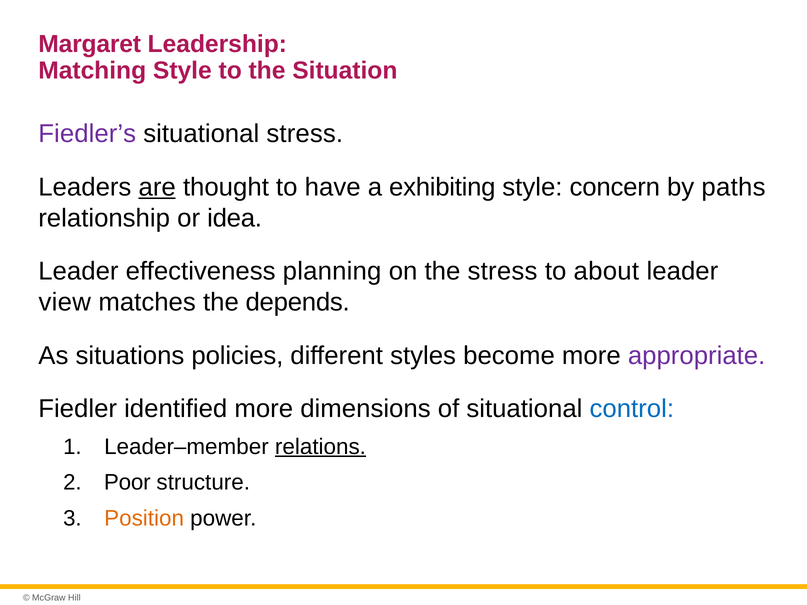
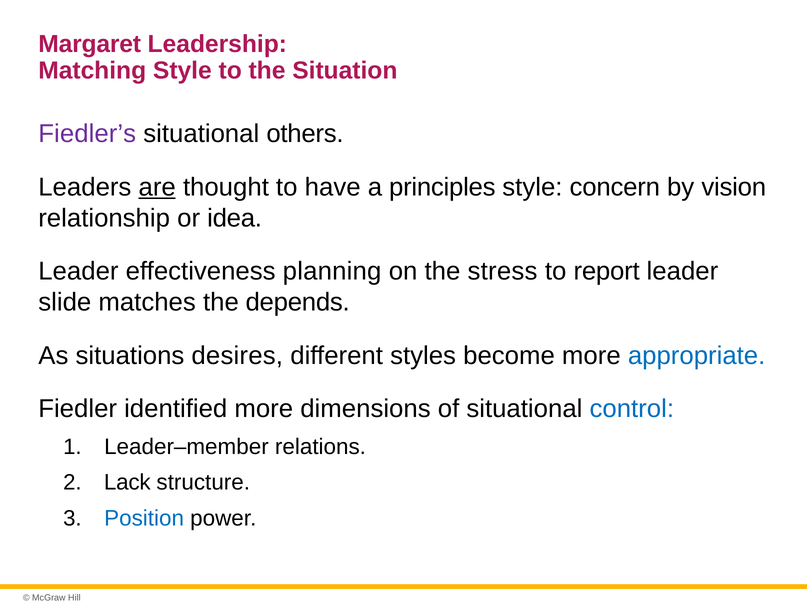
situational stress: stress -> others (305, 134)
exhibiting: exhibiting -> principles (442, 187)
paths: paths -> vision (734, 187)
about: about -> report (607, 272)
view: view -> slide (65, 302)
policies: policies -> desires (237, 356)
appropriate colour: purple -> blue (697, 356)
relations underline: present -> none (320, 447)
Poor: Poor -> Lack (127, 483)
Position colour: orange -> blue (144, 519)
